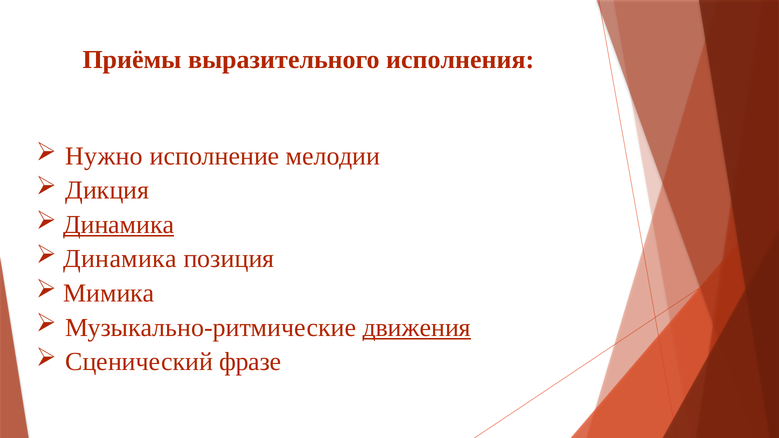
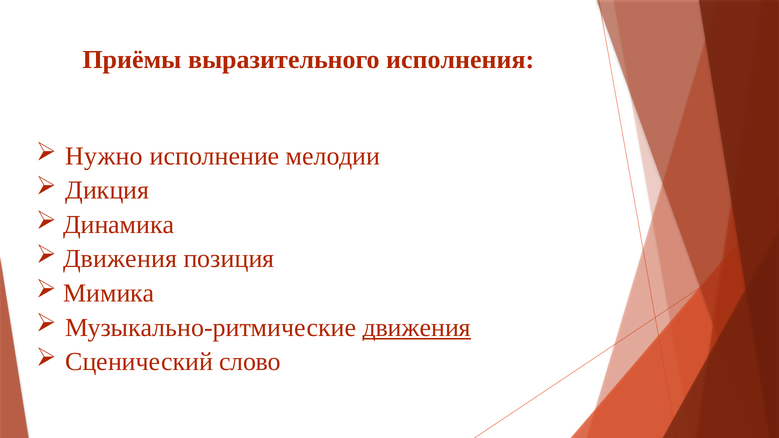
Динамика underline: present -> none (119, 225)
Динамика: Динамика -> Движения (120, 259)
фразе: фразе -> слово (250, 362)
